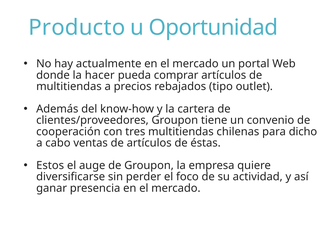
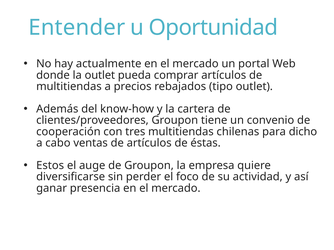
Producto: Producto -> Entender (77, 28)
la hacer: hacer -> outlet (100, 75)
